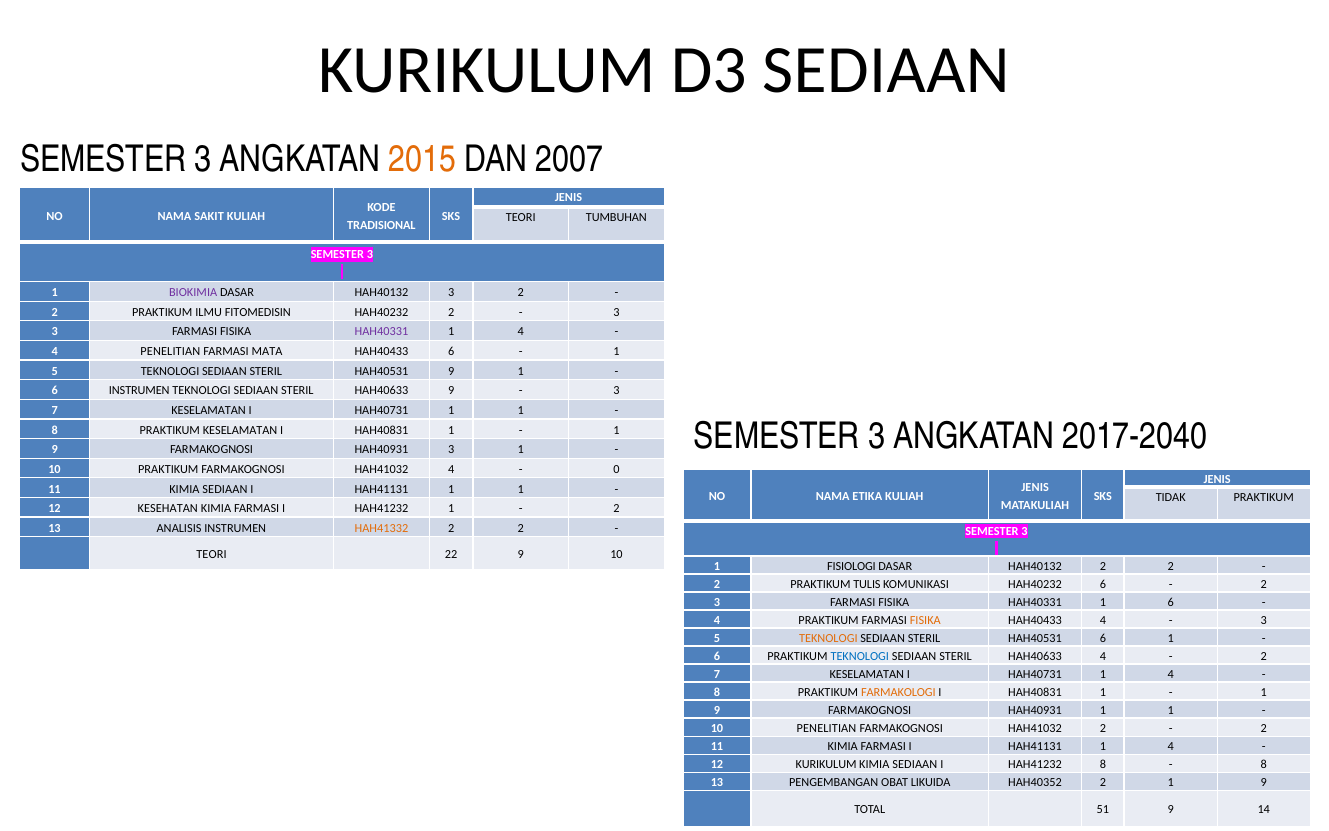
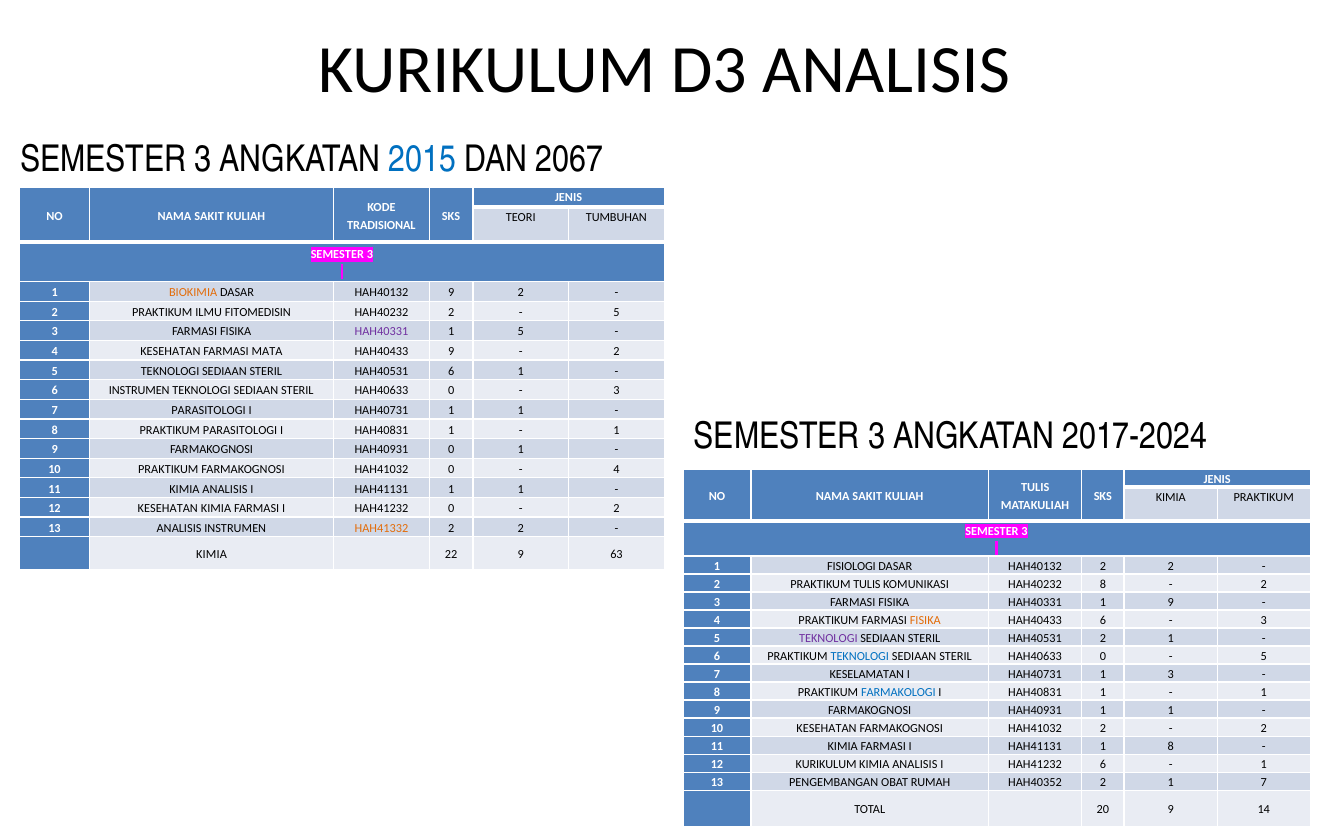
D3 SEDIAAN: SEDIAAN -> ANALISIS (886, 70)
2015 colour: orange -> blue (422, 159)
2007: 2007 -> 2067 (569, 159)
BIOKIMIA colour: purple -> orange (193, 293)
HAH40132 3: 3 -> 9 (451, 293)
3: 3 -> 5 (617, 312)
4: 4 -> 5 (521, 332)
4 PENELITIAN: PENELITIAN -> KESEHATAN (170, 351)
HAH40433 6: 6 -> 9 (451, 351)
1: 1 -> 2 (617, 351)
HAH40531 9: 9 -> 6 (451, 371)
9: 9 -> 0 (451, 391)
KESELAMATAN: KESELAMATAN -> PARASITOLOGI (209, 410)
2017-2040: 2017-2040 -> 2017-2024 (1135, 436)
PRAKTIKUM KESELAMATAN: KESELAMATAN -> PARASITOLOGI (240, 430)
HAH40931 3: 3 -> 0 (451, 449)
HAH41032 4: 4 -> 0 (451, 469)
0: 0 -> 4 (617, 469)
JENIS: JENIS -> TULIS (1035, 488)
11 KIMIA SEDIAAN: SEDIAAN -> ANALISIS (225, 489)
ETIKA: ETIKA -> SAKIT (867, 496)
TIDAK: TIDAK -> KIMIA (1171, 497)
HAH41232 1: 1 -> 0 (451, 508)
TEORI: TEORI -> KIMIA (212, 554)
9 10: 10 -> 63 (616, 554)
HAH40232 6: 6 -> 8 (1103, 584)
HAH40331 1 6: 6 -> 9 (1171, 602)
HAH40433 4: 4 -> 6 (1103, 620)
TEKNOLOGI colour: orange -> purple (828, 638)
HAH40531 6: 6 -> 2 (1103, 638)
4: 4 -> 0 (1103, 656)
2: 2 -> 5 (1264, 656)
HAH40731 1 4: 4 -> 3 (1171, 674)
FARMAKOLOGI colour: orange -> blue (898, 692)
10 PENELITIAN: PENELITIAN -> KESEHATAN (827, 728)
HAH41131 1 4: 4 -> 8 (1171, 746)
SEDIAAN: SEDIAAN -> ANALISIS (915, 764)
HAH41232 8: 8 -> 6 (1103, 764)
8: 8 -> 1 (1264, 764)
LIKUIDA: LIKUIDA -> RUMAH (931, 782)
2 1 9: 9 -> 7 (1264, 782)
51: 51 -> 20 (1103, 809)
